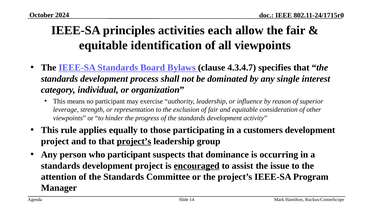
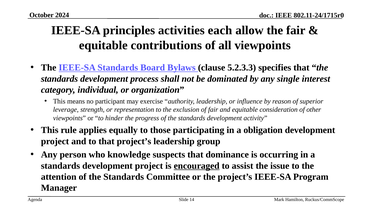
identification: identification -> contributions (166, 45)
4.3.4.7: 4.3.4.7 -> 5.2.3.3 (242, 68)
customers: customers -> obligation (263, 130)
project’s underline: present -> none (134, 141)
who participant: participant -> knowledge (129, 155)
